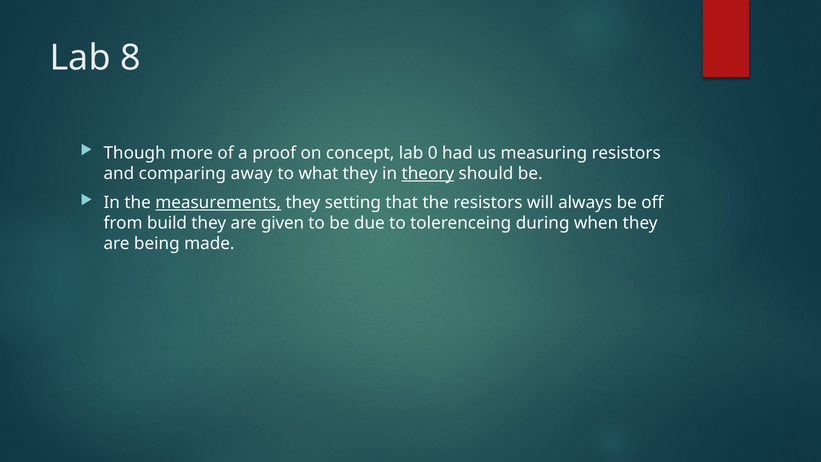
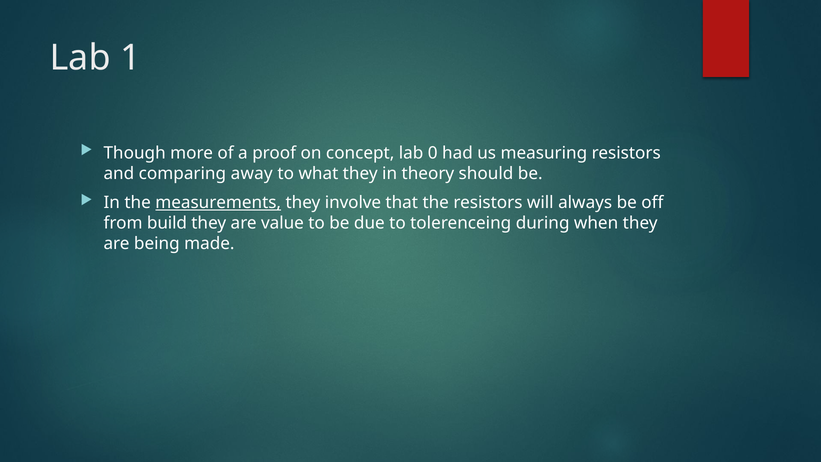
8: 8 -> 1 (130, 58)
theory underline: present -> none (428, 173)
setting: setting -> involve (353, 202)
given: given -> value (282, 223)
